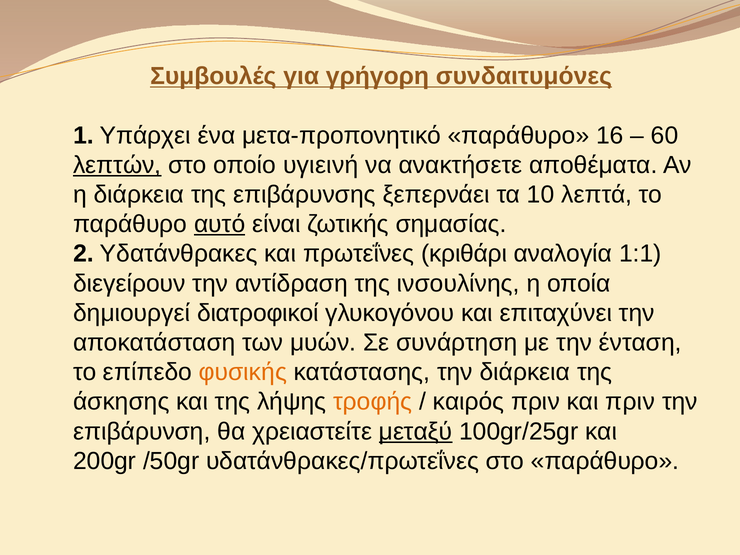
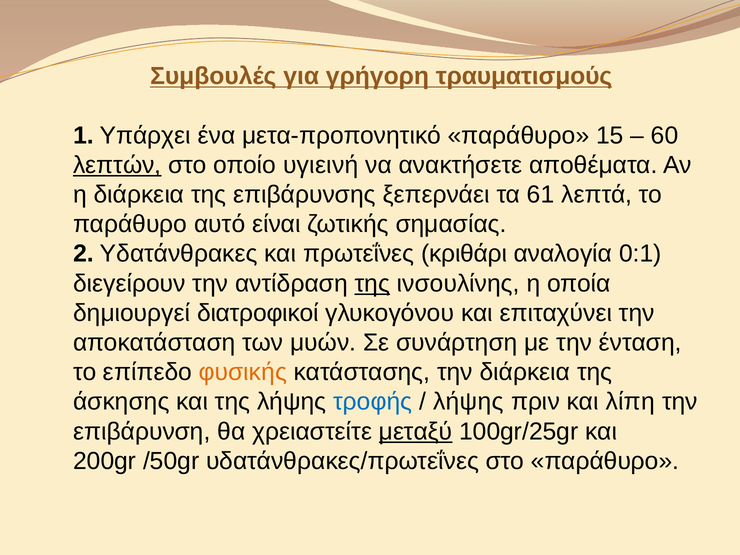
συνδαιτυμόνες: συνδαιτυμόνες -> τραυματισμούς (524, 76)
16: 16 -> 15 (610, 135)
10: 10 -> 61 (541, 195)
αυτό underline: present -> none (220, 224)
1:1: 1:1 -> 0:1 (640, 254)
της underline: none -> present (372, 283)
τροφής colour: orange -> blue (373, 402)
καιρός: καιρός -> λήψης (468, 402)
και πριν: πριν -> λίπη (630, 402)
